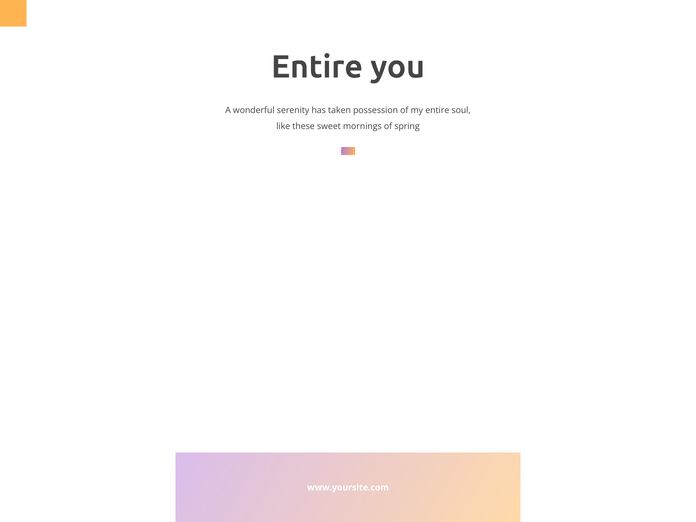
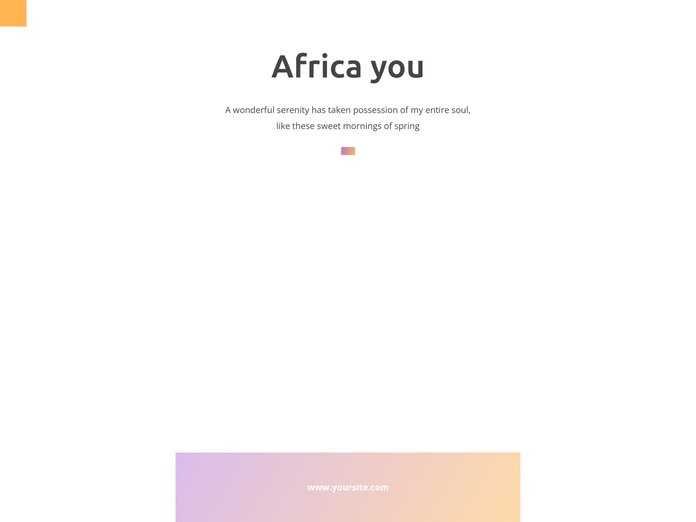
Entire: Entire -> Africa (317, 67)
